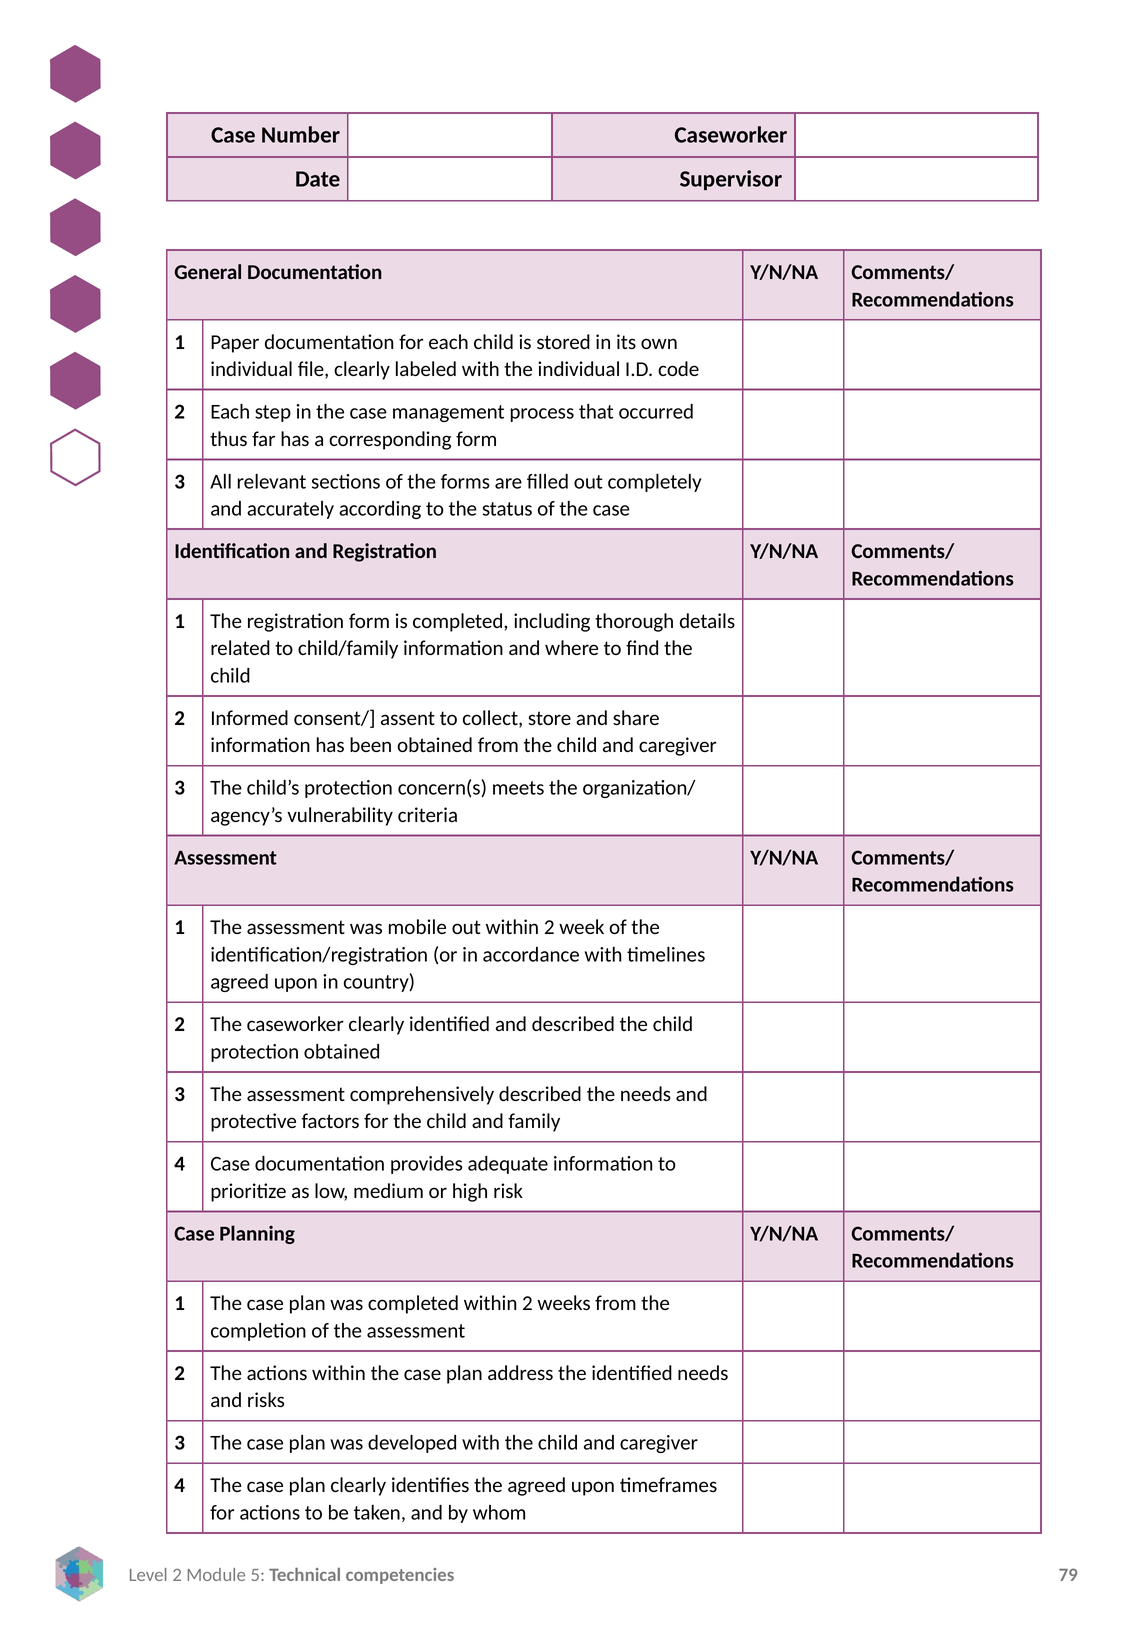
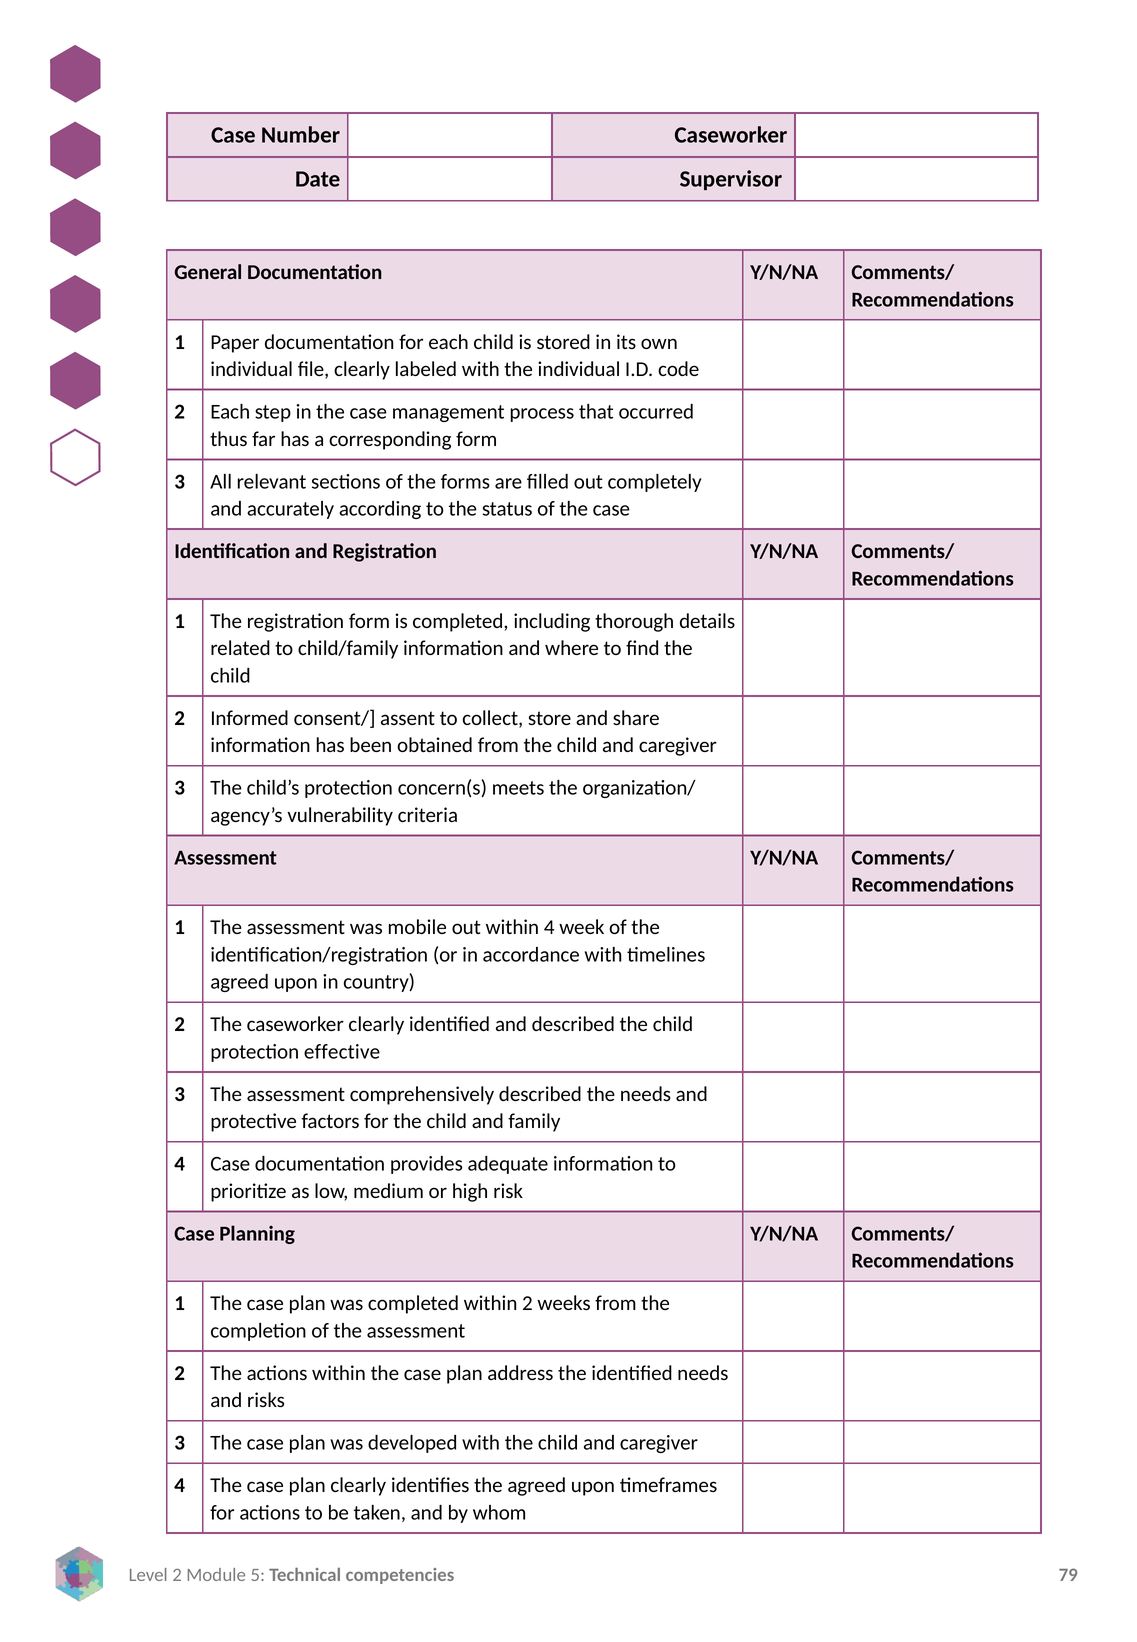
out within 2: 2 -> 4 (549, 928)
protection obtained: obtained -> effective (342, 1052)
